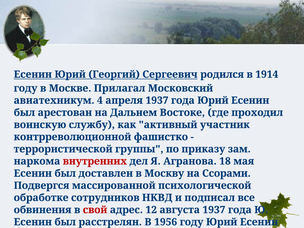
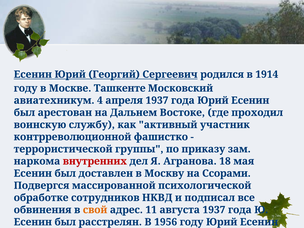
Прилагал: Прилагал -> Ташкенте (120, 88)
свой colour: red -> orange (95, 210)
12: 12 -> 11 (151, 210)
